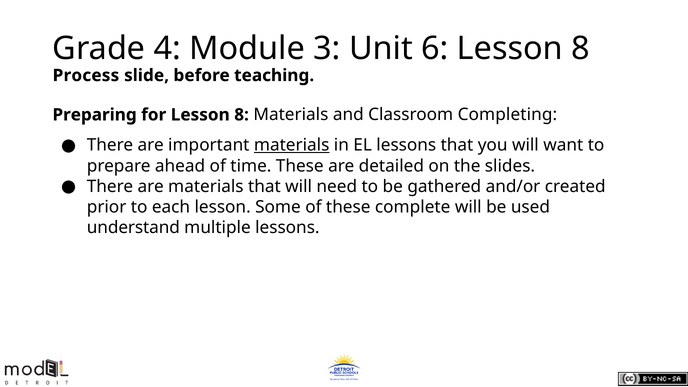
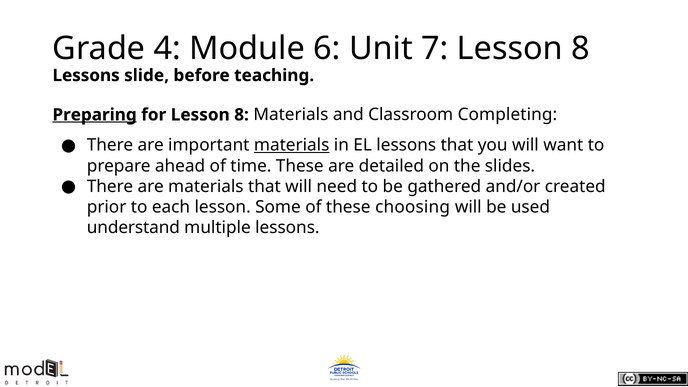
3: 3 -> 6 (327, 49)
6: 6 -> 7 (435, 49)
Process: Process -> Lessons (86, 75)
Preparing underline: none -> present (95, 115)
complete: complete -> choosing (413, 207)
